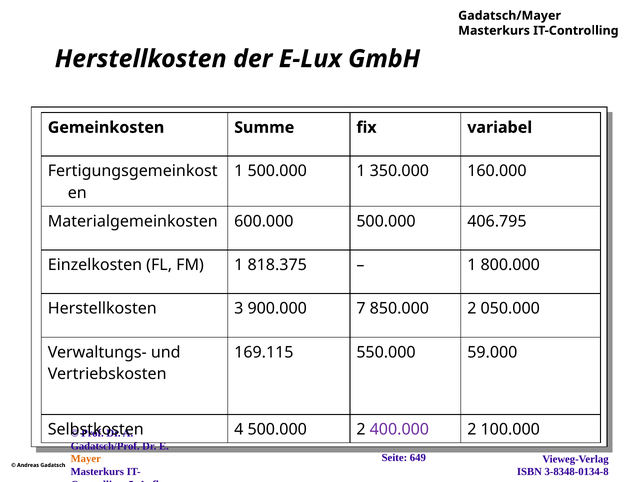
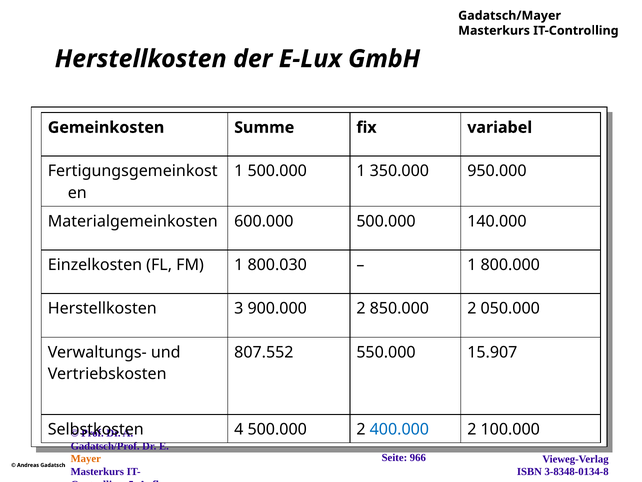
160.000: 160.000 -> 950.000 (497, 171)
406.795: 406.795 -> 140.000 (497, 221)
818.375: 818.375 -> 800.030 (277, 265)
900.000 7: 7 -> 2 (361, 308)
169.115: 169.115 -> 807.552 (264, 352)
59.000: 59.000 -> 15.907 (492, 352)
400.000 colour: purple -> blue (399, 429)
649: 649 -> 966 (418, 457)
